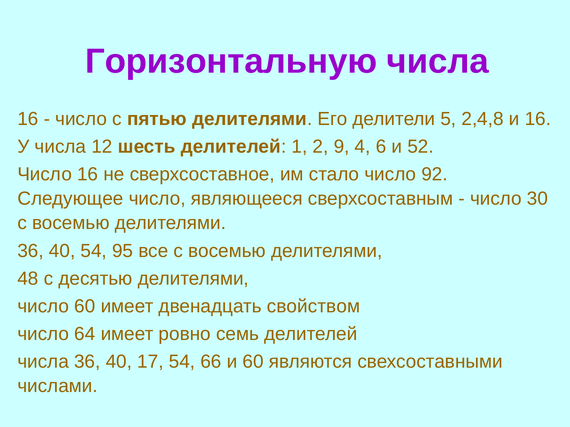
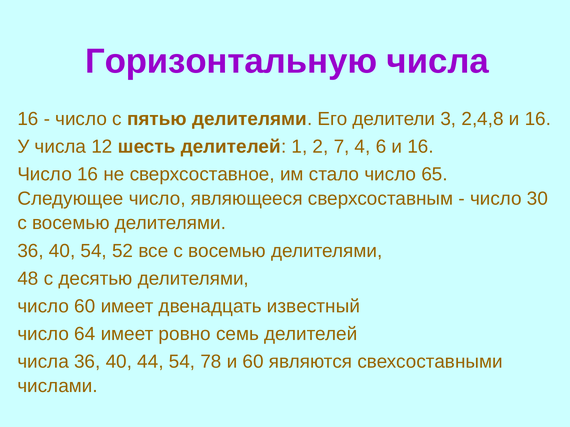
5: 5 -> 3 (448, 119)
9: 9 -> 7 (342, 147)
6 и 52: 52 -> 16 (421, 147)
92: 92 -> 65 (435, 175)
95: 95 -> 52 (123, 251)
свойством: свойством -> известный (313, 307)
17: 17 -> 44 (150, 362)
66: 66 -> 78 (211, 362)
